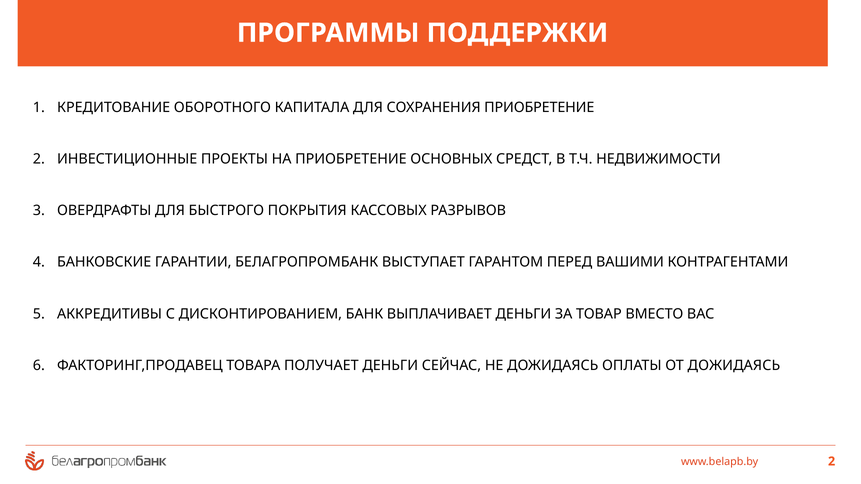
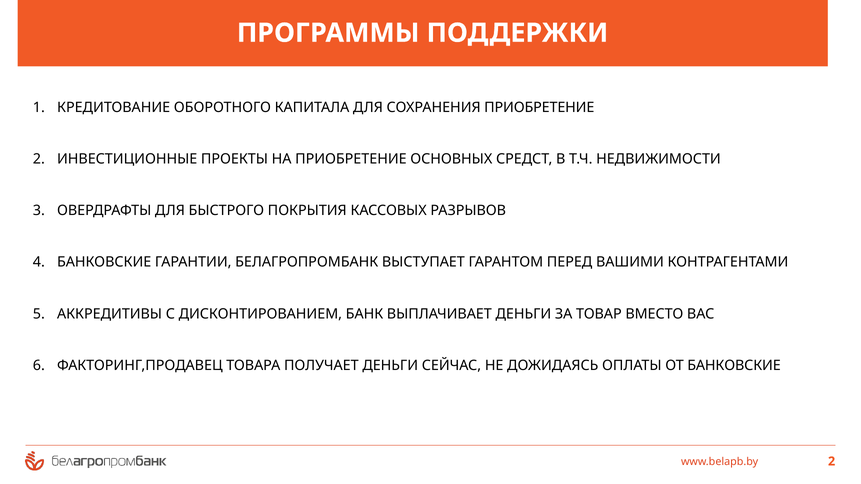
ОТ ДОЖИДАЯСЬ: ДОЖИДАЯСЬ -> БАНКОВСКИЕ (734, 366)
